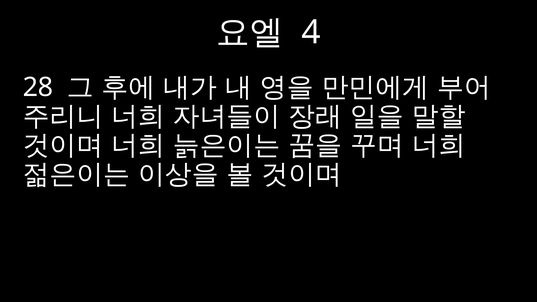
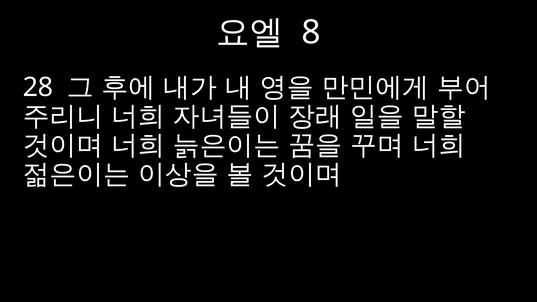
4: 4 -> 8 (311, 32)
